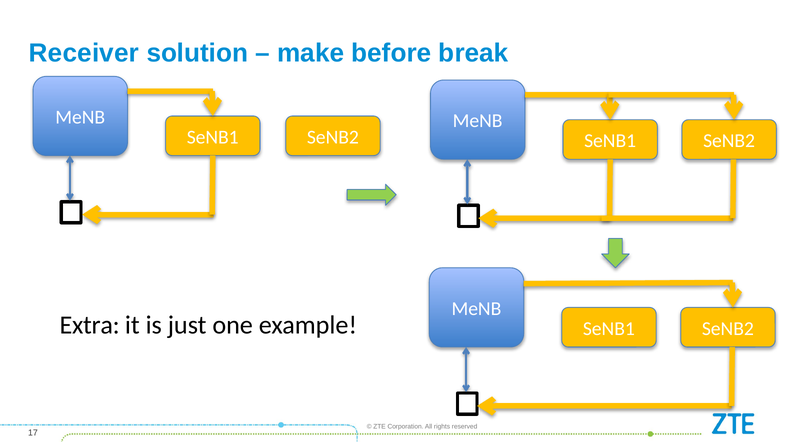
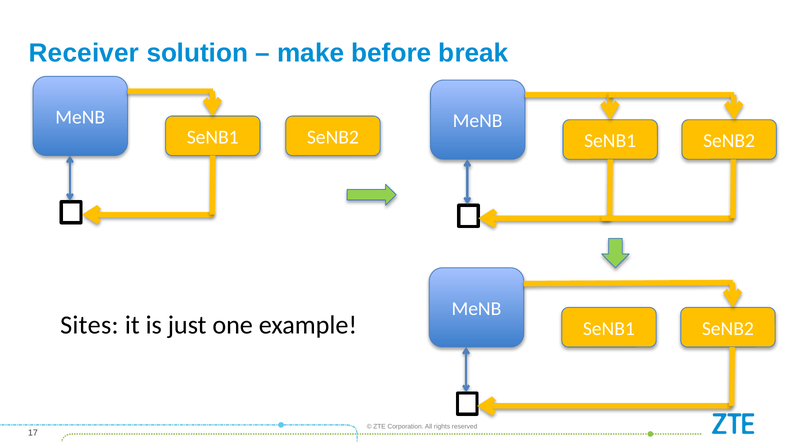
Extra: Extra -> Sites (89, 325)
